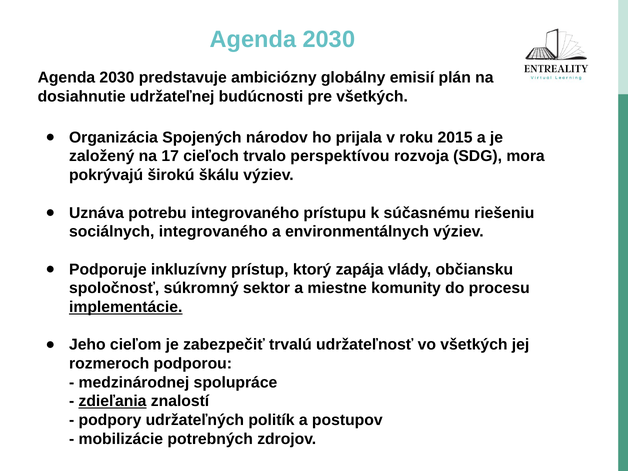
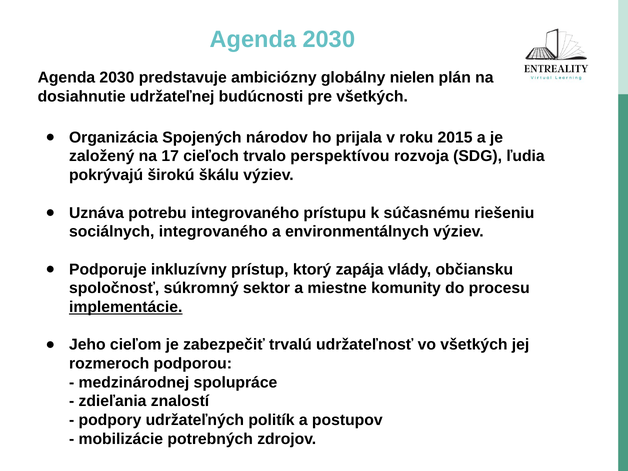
emisií: emisií -> nielen (412, 78)
mora: mora -> ľudia (526, 156)
zdieľania underline: present -> none (113, 401)
